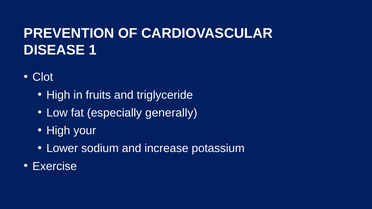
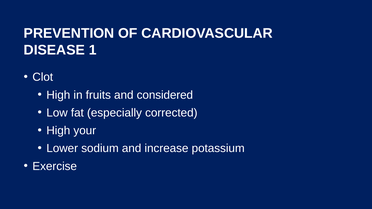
triglyceride: triglyceride -> considered (165, 95)
generally: generally -> corrected (171, 113)
